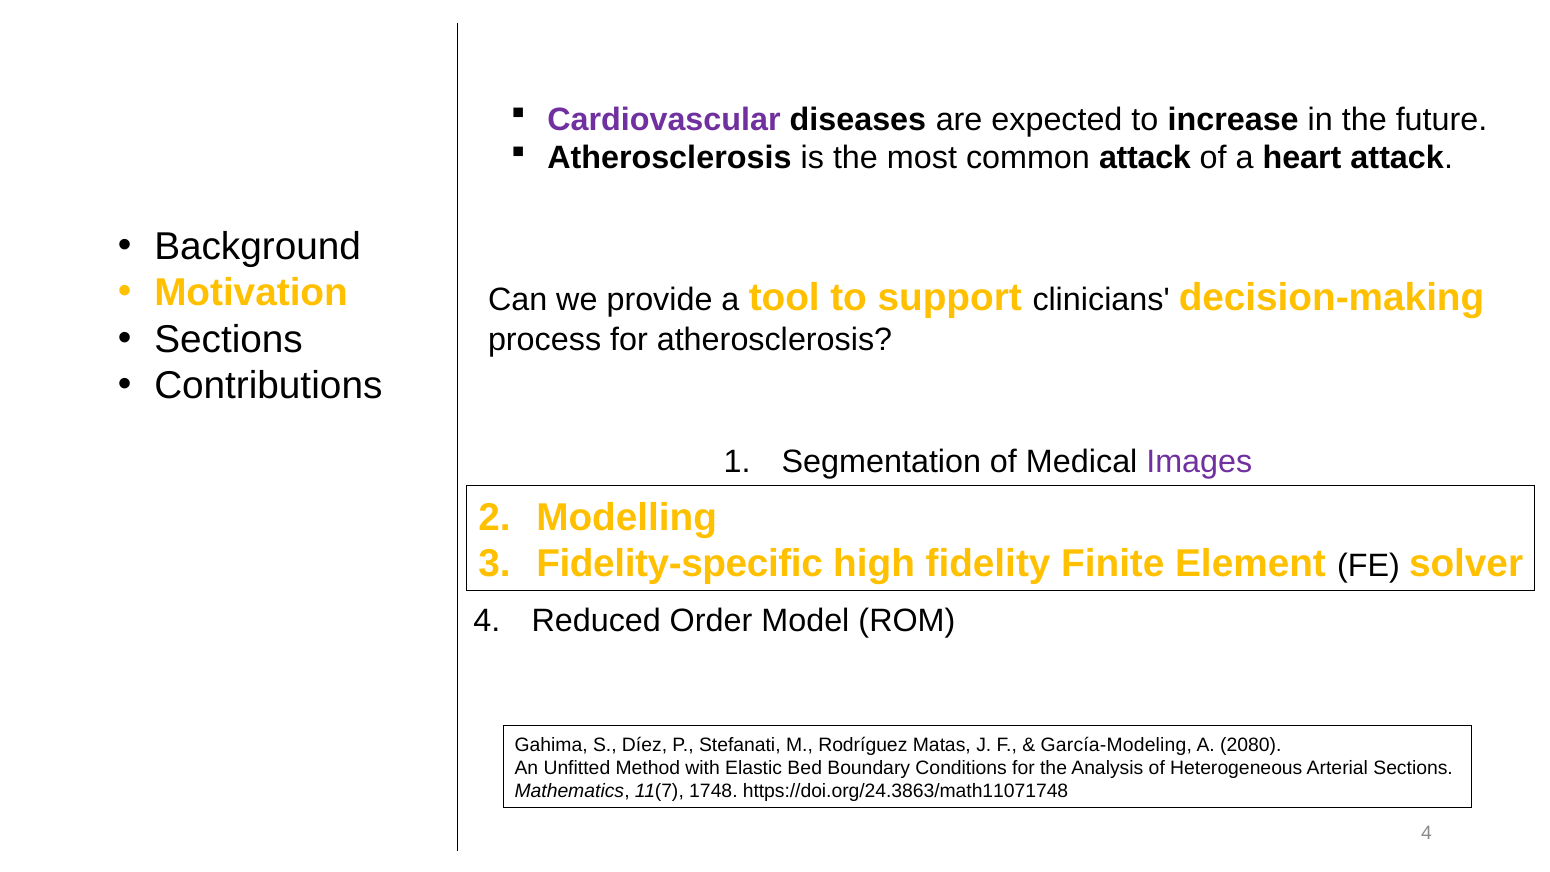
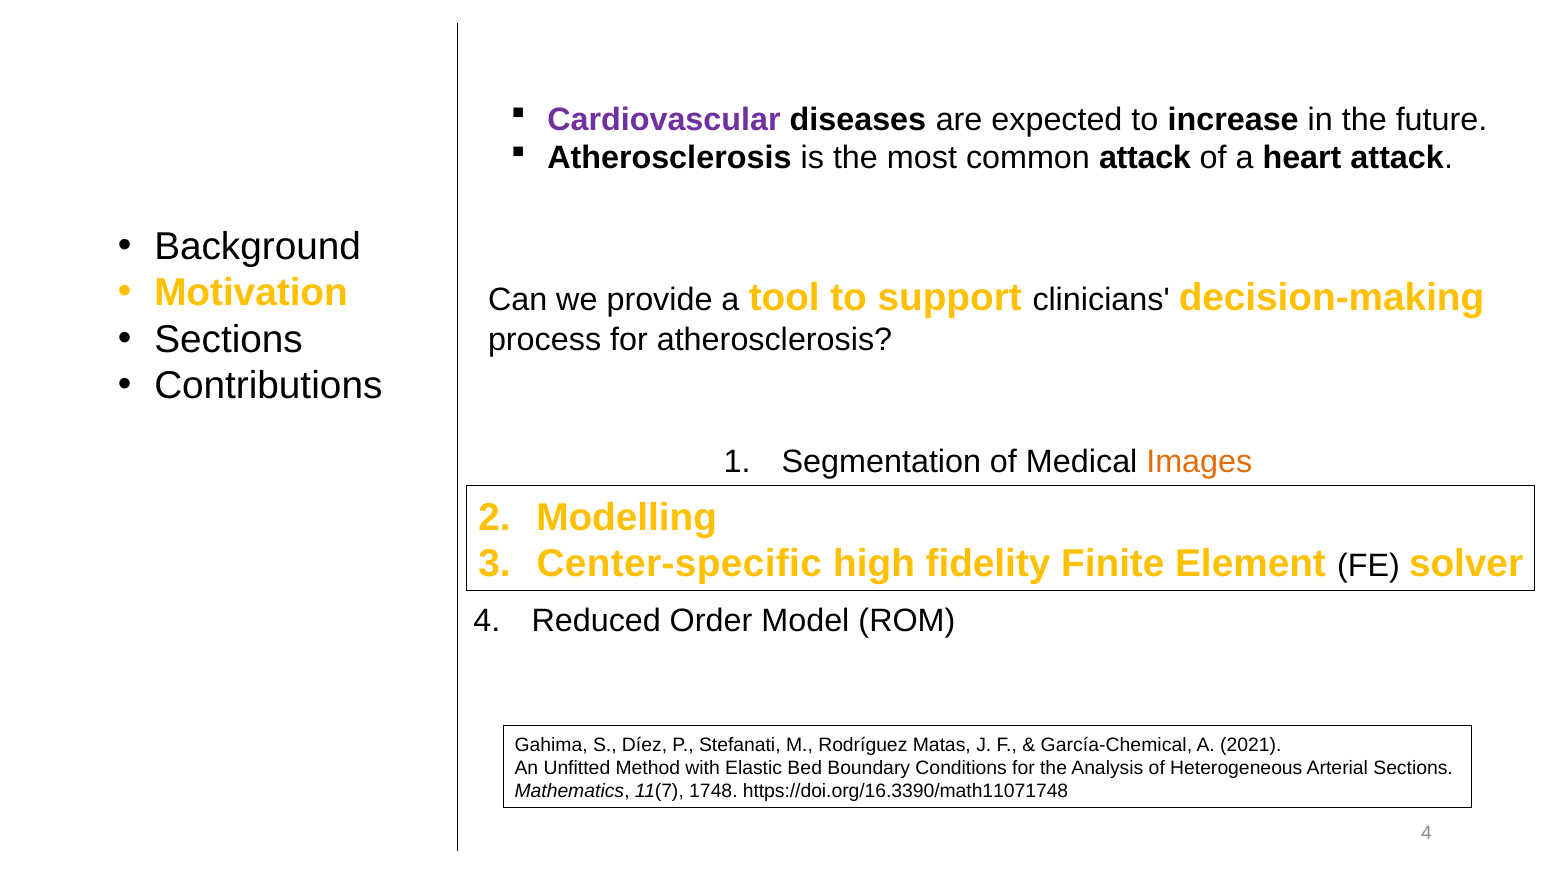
Images colour: purple -> orange (1199, 462)
Fidelity-specific: Fidelity-specific -> Center-specific (679, 564)
García-Modeling: García-Modeling -> García-Chemical (1116, 745)
2080: 2080 -> 2021 (1251, 745)
https://doi.org/24.3863/math11071748: https://doi.org/24.3863/math11071748 -> https://doi.org/16.3390/math11071748 (906, 791)
